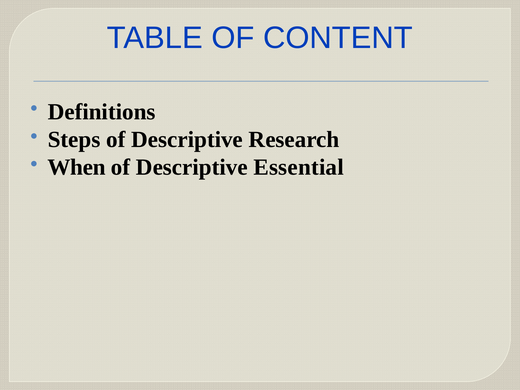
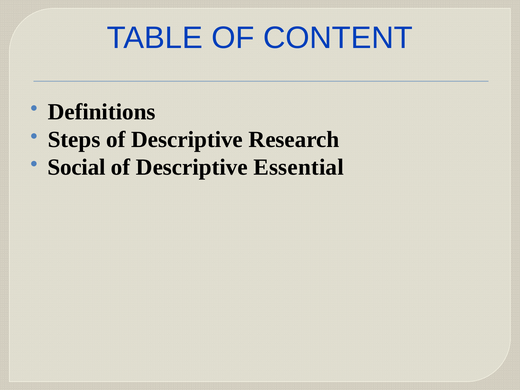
When: When -> Social (77, 167)
